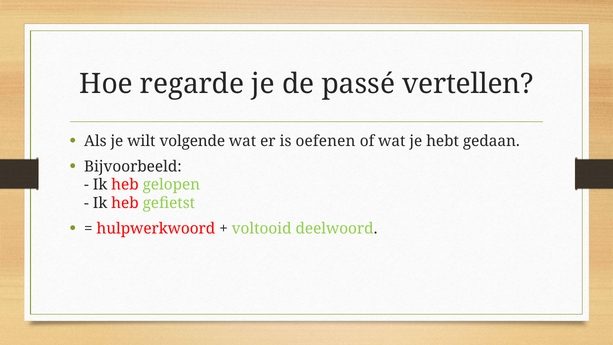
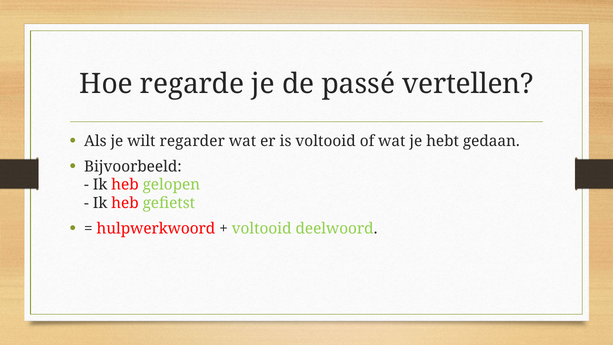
volgende: volgende -> regarder (192, 141)
is oefenen: oefenen -> voltooid (326, 141)
